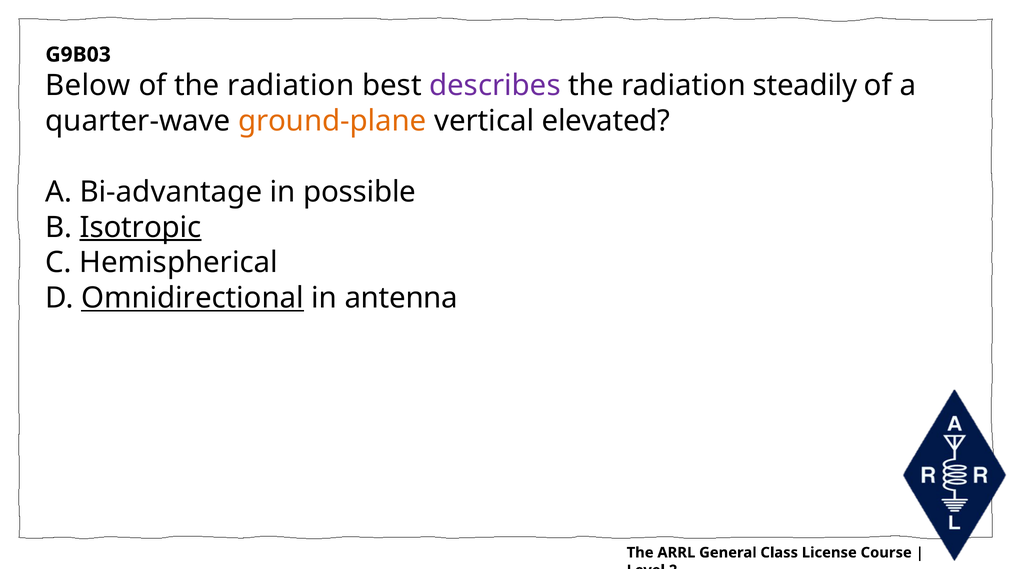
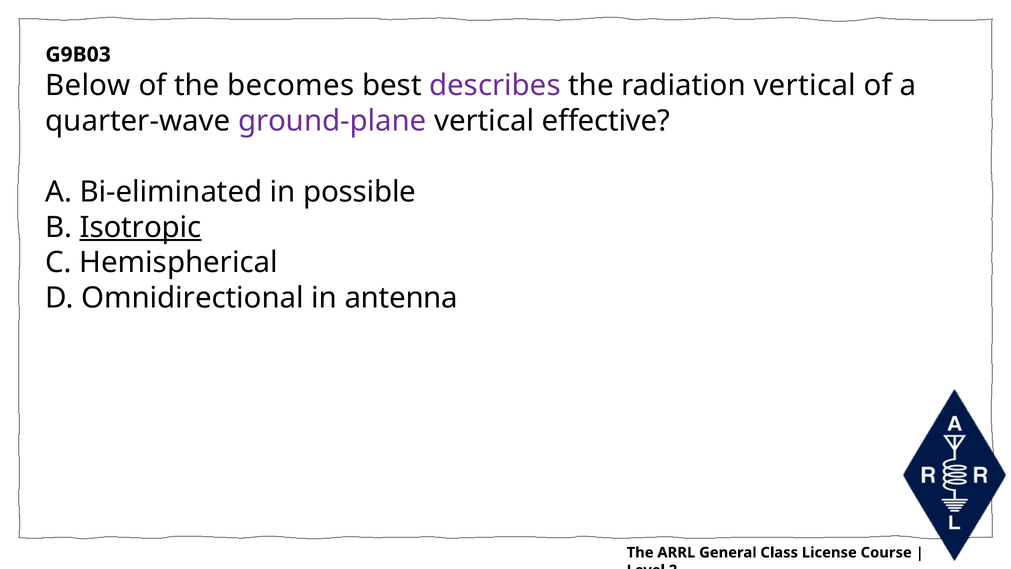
of the radiation: radiation -> becomes (291, 86)
radiation steadily: steadily -> vertical (805, 86)
ground-plane colour: orange -> purple (332, 121)
elevated: elevated -> effective (606, 121)
Bi-advantage: Bi-advantage -> Bi-eliminated (171, 192)
Omnidirectional underline: present -> none (192, 298)
